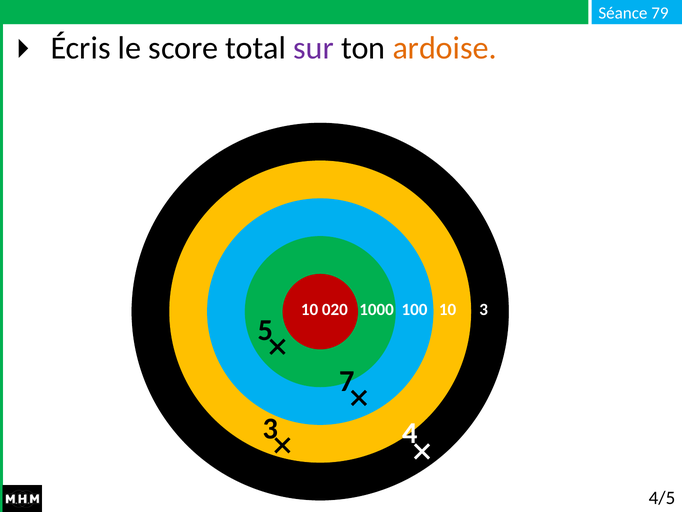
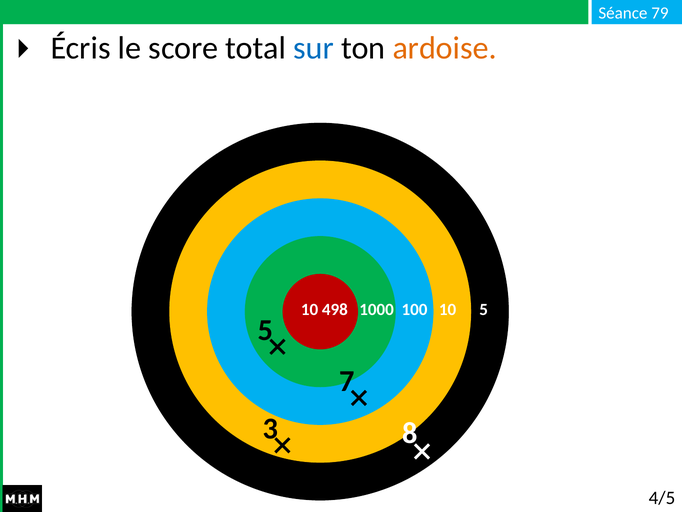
sur colour: purple -> blue (313, 48)
020: 020 -> 498 (335, 310)
10 3: 3 -> 5 (484, 310)
4: 4 -> 8 (410, 433)
